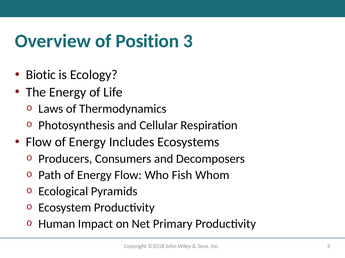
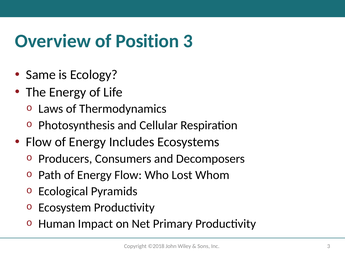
Biotic: Biotic -> Same (41, 75)
Fish: Fish -> Lost (182, 176)
